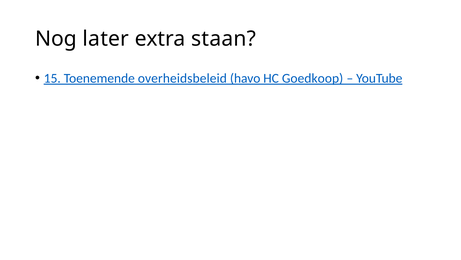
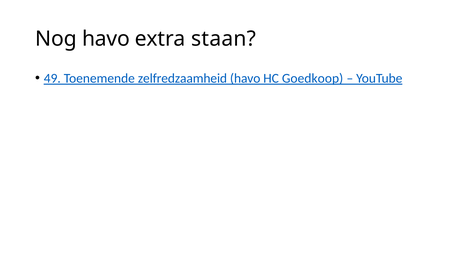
Nog later: later -> havo (106, 39)
15: 15 -> 49 (52, 78)
overheidsbeleid: overheidsbeleid -> zelfredzaamheid (182, 78)
